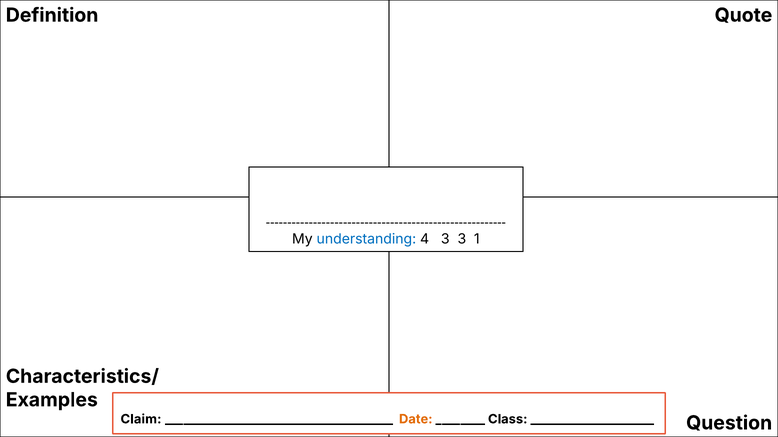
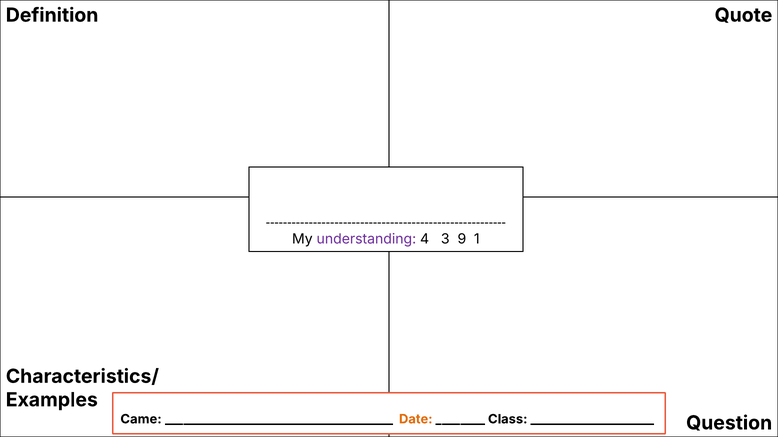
understanding colour: blue -> purple (366, 240)
3 3: 3 -> 9 (462, 240)
Claim: Claim -> Came (141, 420)
